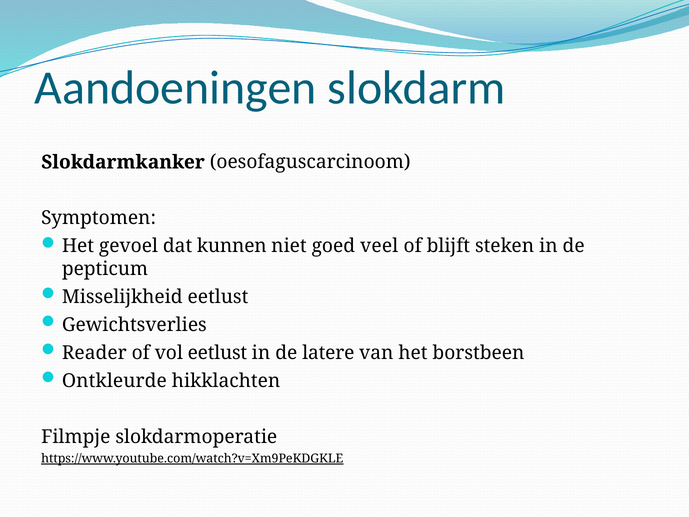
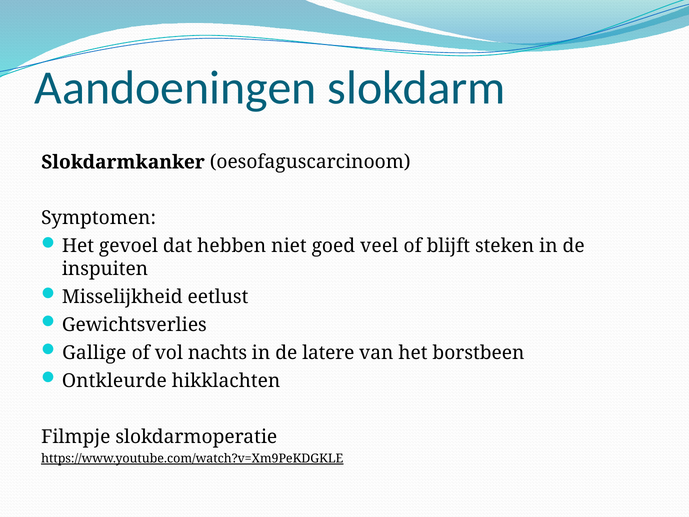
kunnen: kunnen -> hebben (232, 246)
pepticum: pepticum -> inspuiten (105, 269)
Reader: Reader -> Gallige (94, 353)
vol eetlust: eetlust -> nachts (217, 353)
